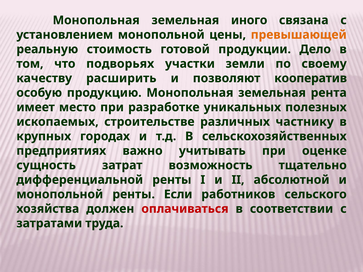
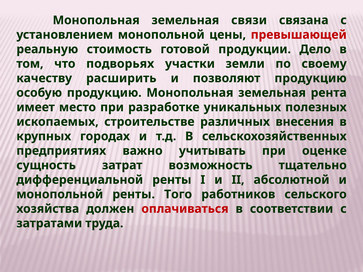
иного: иного -> связи (249, 20)
превышающей colour: orange -> red (299, 35)
позволяют кооператив: кооператив -> продукцию (311, 78)
частнику: частнику -> внесения (305, 122)
Если: Если -> Того (178, 194)
